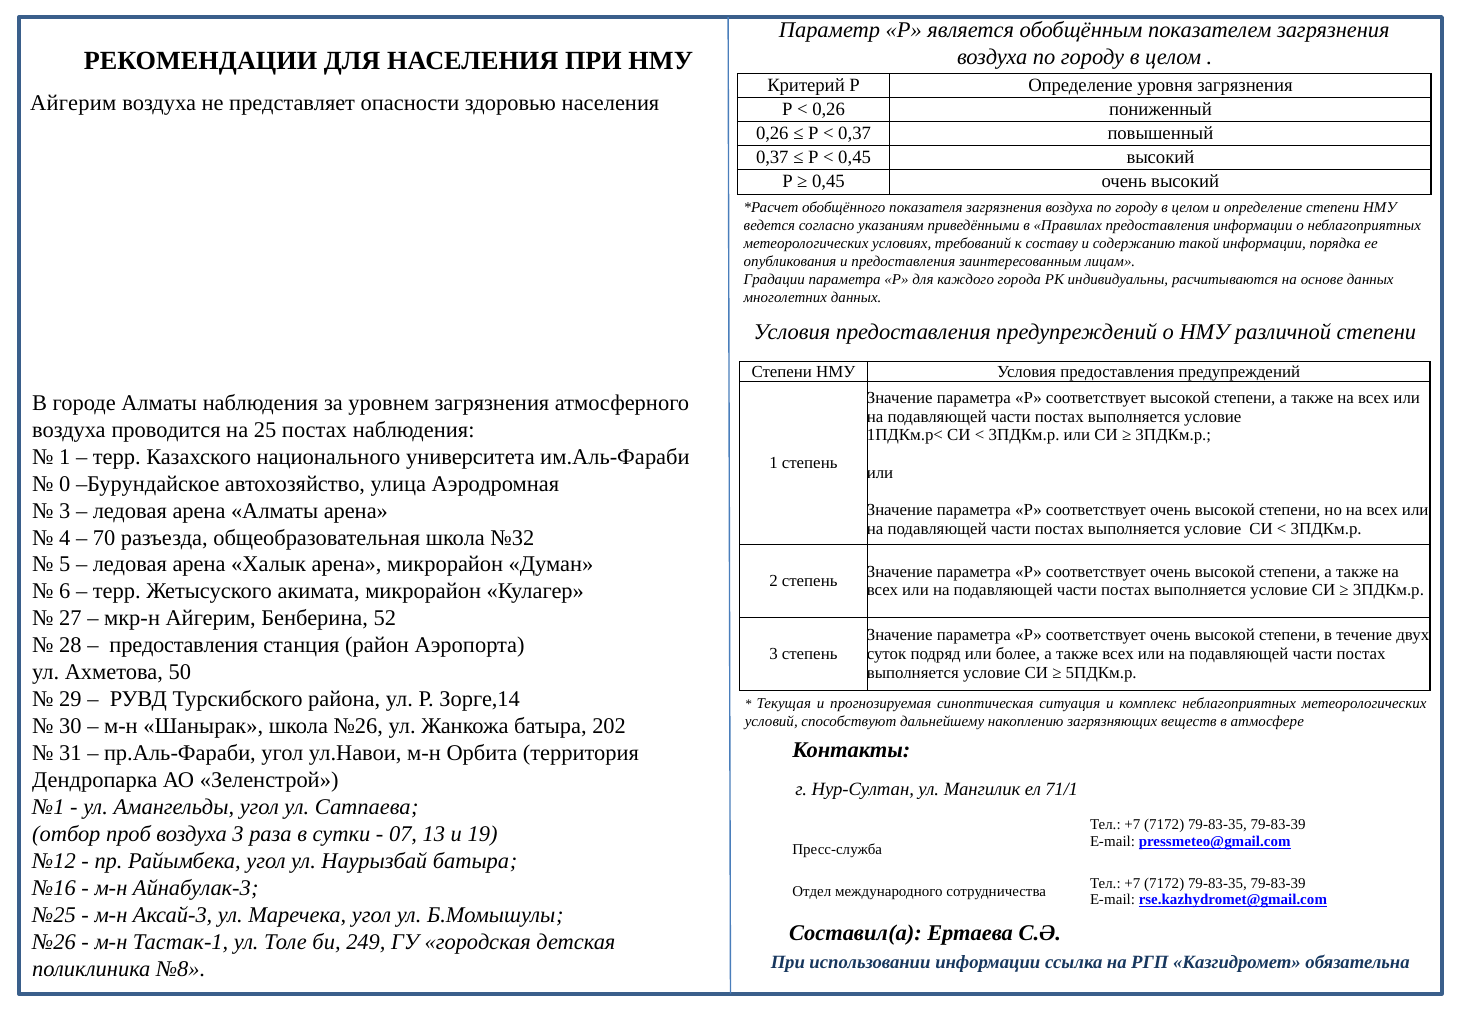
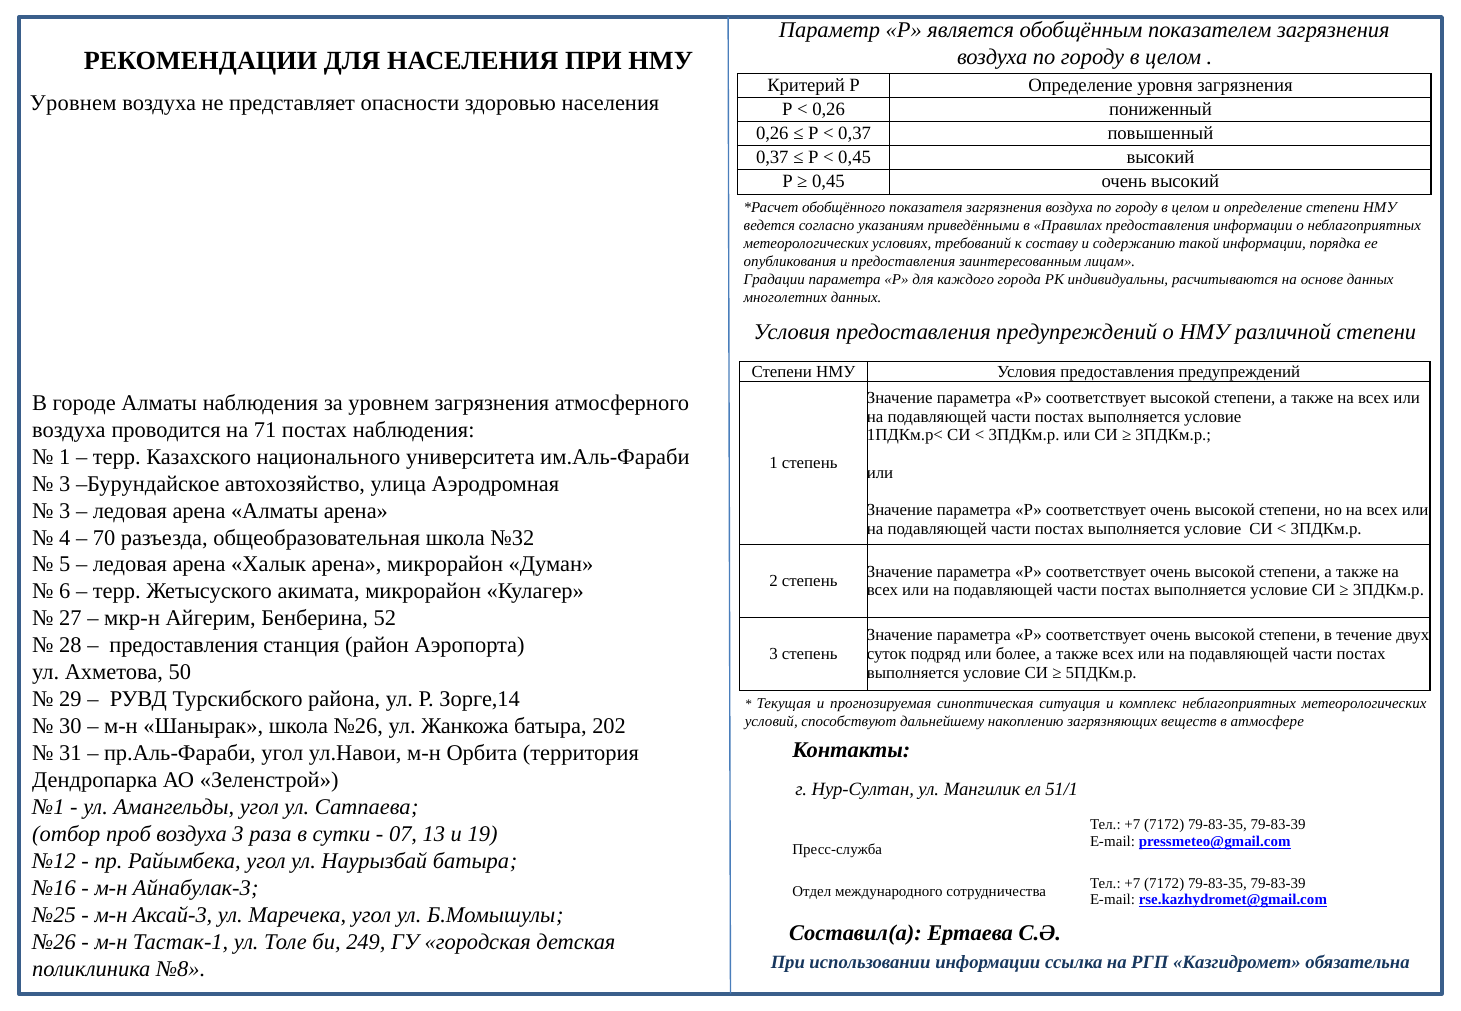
Айгерим: Айгерим -> Уровнем (73, 104)
25: 25 -> 71 (265, 430)
0: 0 -> 3 (65, 484)
71/1: 71/1 -> 51/1 (1062, 790)
